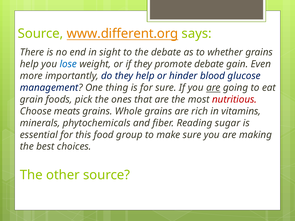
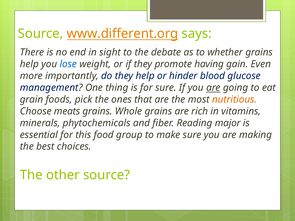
promote debate: debate -> having (209, 64)
nutritious colour: red -> orange (234, 100)
sugar: sugar -> major (228, 123)
